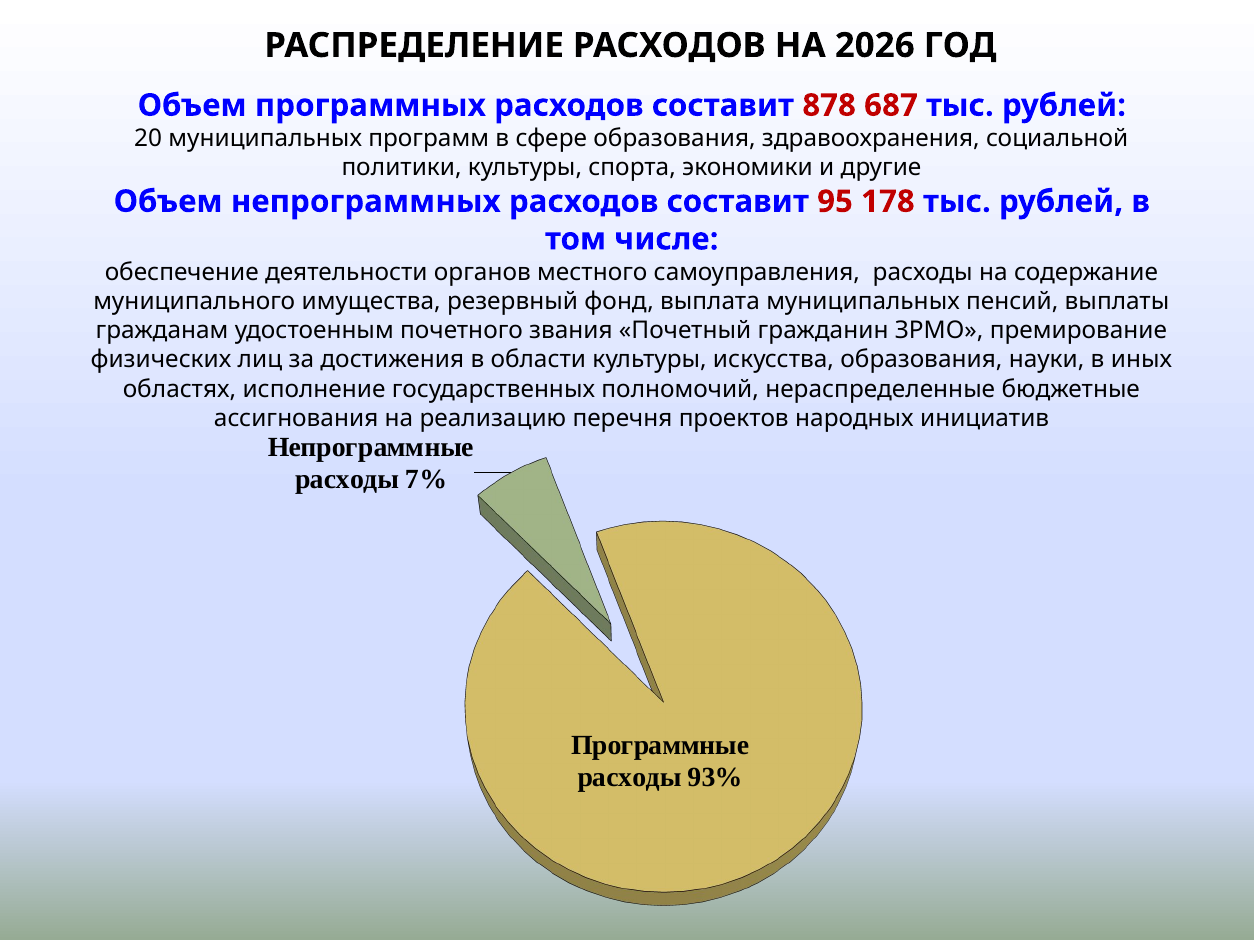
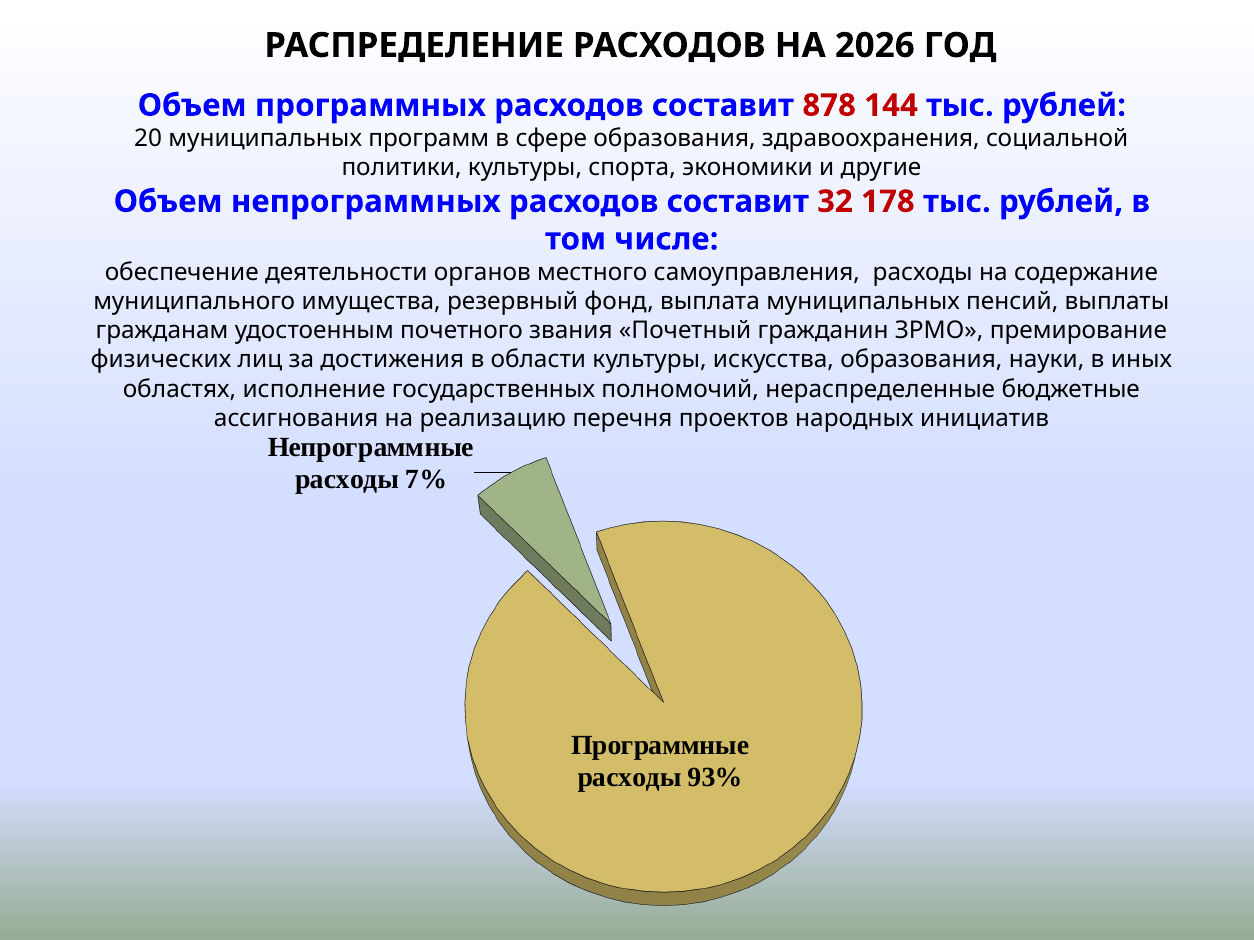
687: 687 -> 144 (891, 105)
95: 95 -> 32 (835, 202)
